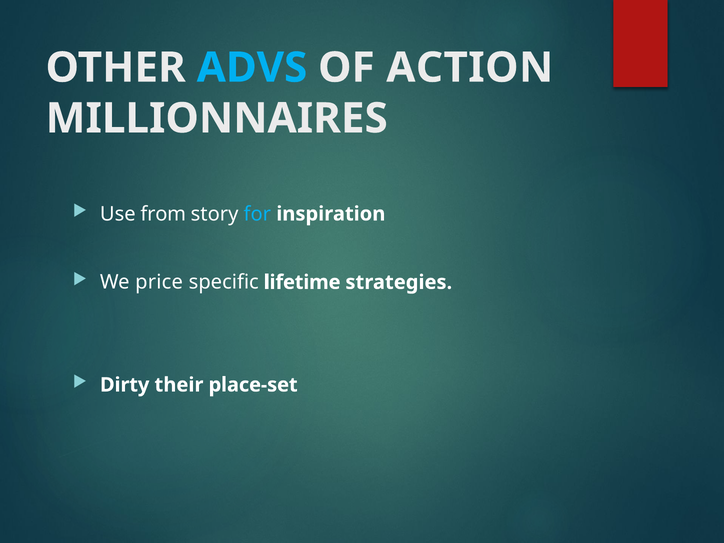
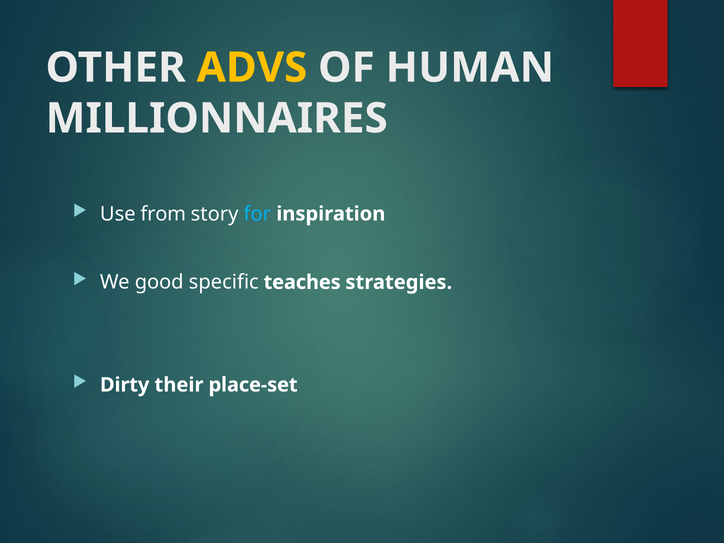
ADVS colour: light blue -> yellow (252, 68)
ACTION: ACTION -> HUMAN (470, 68)
price: price -> good (159, 282)
lifetime: lifetime -> teaches (302, 282)
